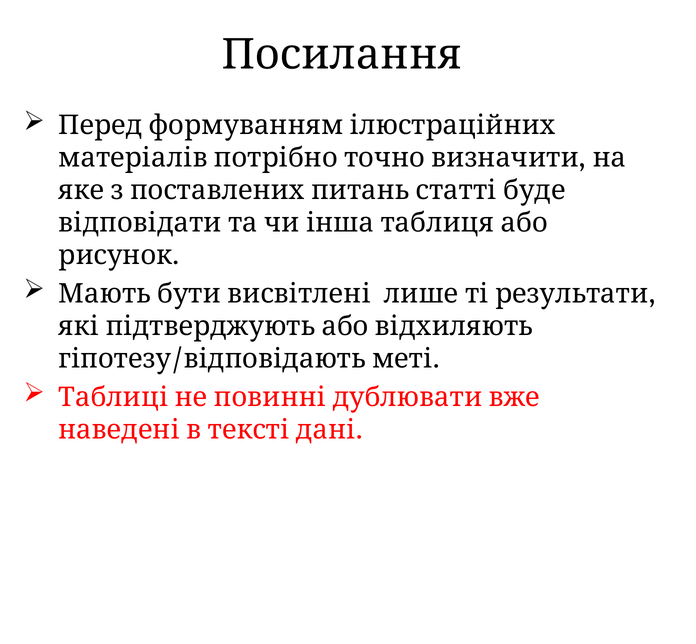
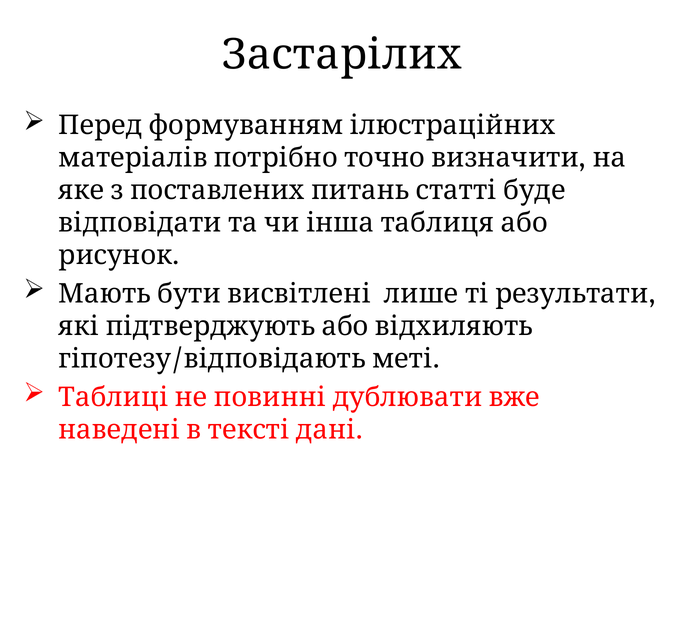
Посилання: Посилання -> Застарілих (342, 55)
